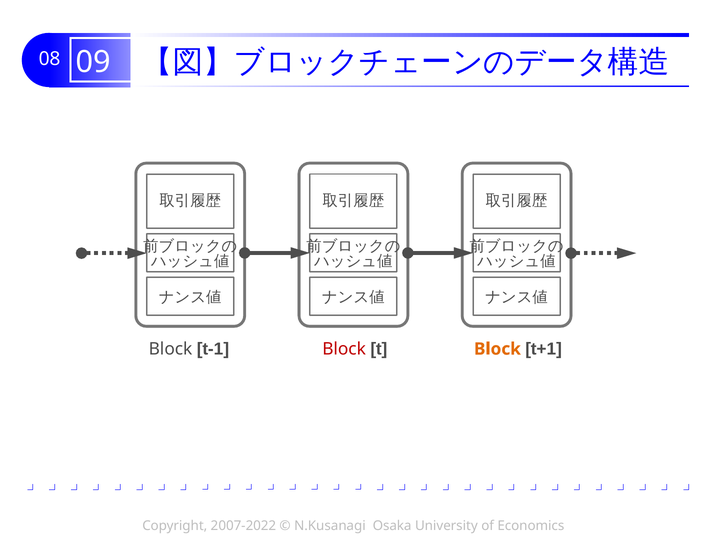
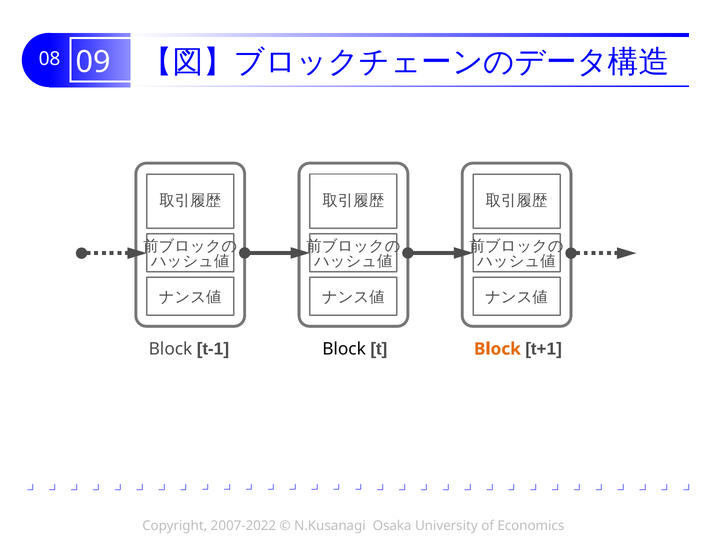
Block colour: red -> black (344, 349)
